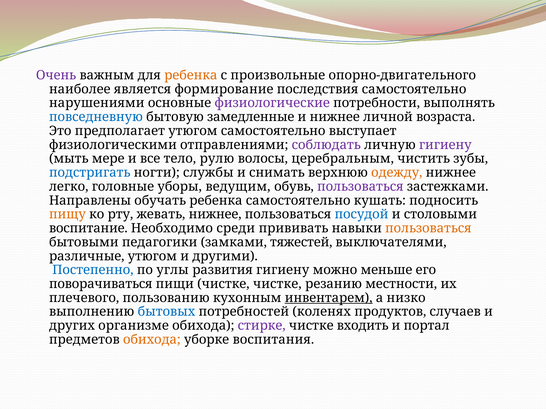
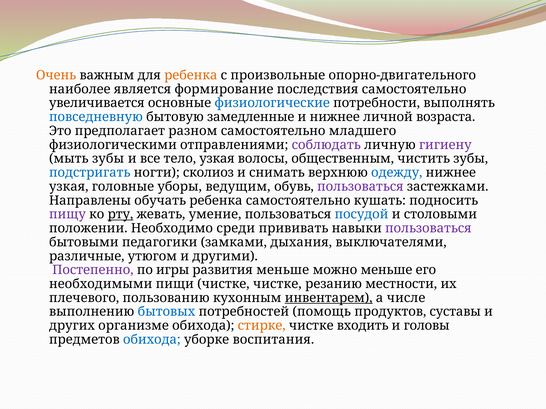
Очень colour: purple -> orange (56, 75)
нарушениями: нарушениями -> увеличивается (97, 103)
физиологические colour: purple -> blue (272, 103)
предполагает утюгом: утюгом -> разном (193, 131)
выступает: выступает -> младшего (363, 131)
мыть мере: мере -> зубы (108, 159)
тело рулю: рулю -> узкая (217, 159)
церебральным: церебральным -> общественным (343, 159)
службы: службы -> сколиоз (208, 173)
одежду colour: orange -> blue (397, 173)
легко: легко -> узкая (69, 187)
пищу colour: orange -> purple (67, 215)
рту underline: none -> present (120, 215)
жевать нижнее: нижнее -> умение (215, 215)
воспитание: воспитание -> положении (88, 229)
пользоваться colour: orange -> purple (428, 229)
тяжестей: тяжестей -> дыхания (301, 242)
Постепенно colour: blue -> purple (93, 270)
углы: углы -> игры (173, 270)
развития гигиену: гигиену -> меньше (283, 270)
поворачиваться: поворачиваться -> необходимыми (101, 284)
низко: низко -> числе (406, 298)
коленях: коленях -> помощь (322, 312)
случаев: случаев -> суставы (455, 312)
стирке colour: purple -> orange (262, 326)
портал: портал -> головы (427, 326)
обихода colour: orange -> blue (152, 340)
